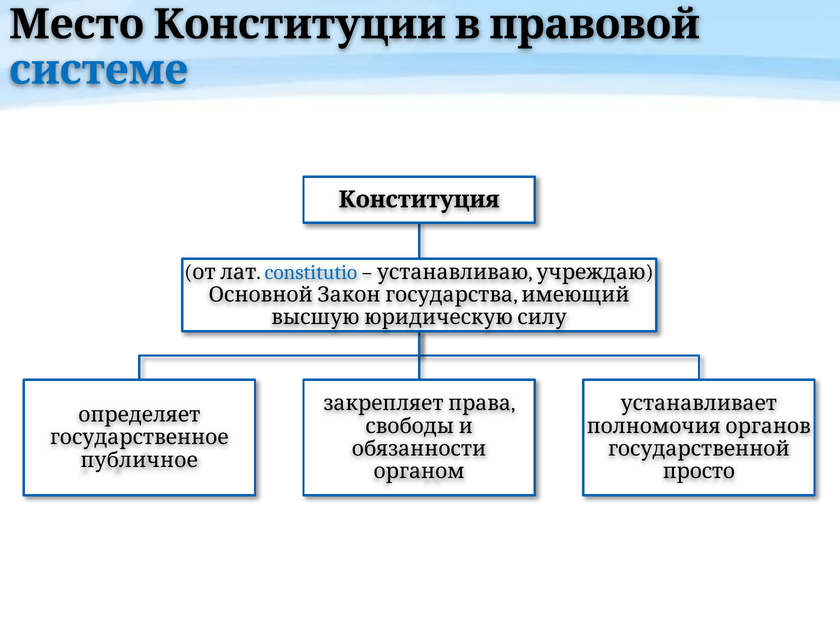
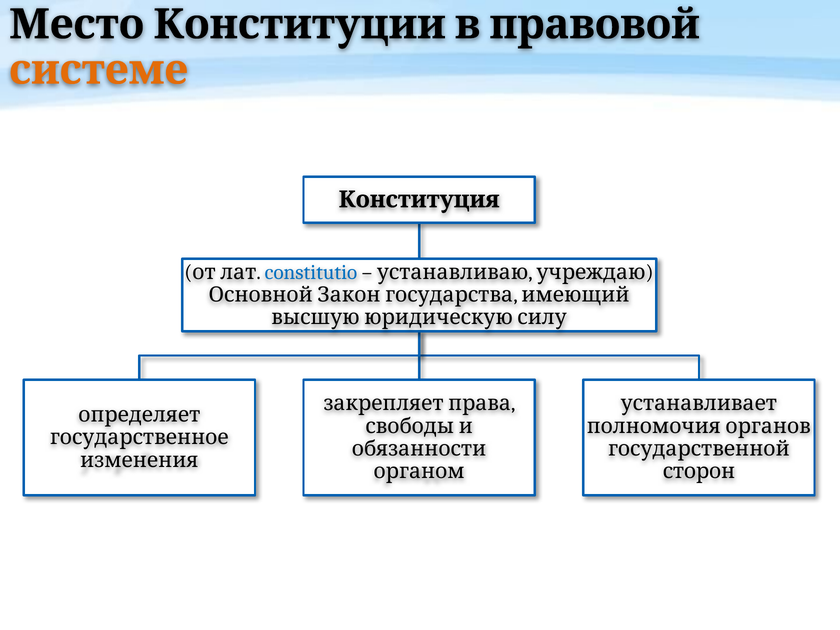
системе colour: blue -> orange (99, 70)
публичное: публичное -> изменения (139, 460)
просто: просто -> сторон (699, 471)
